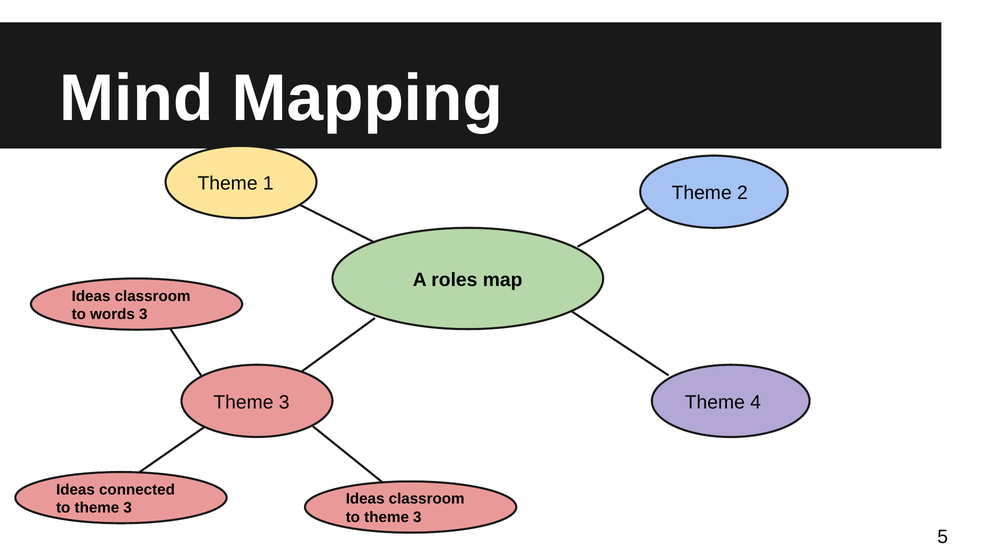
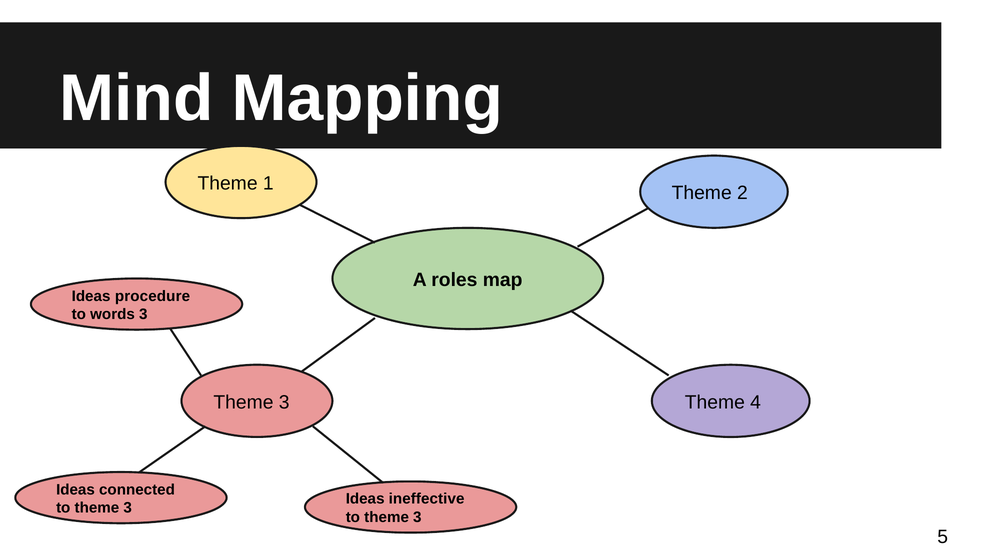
classroom: classroom -> procedure (153, 296)
classroom: classroom -> ineffective (427, 499)
